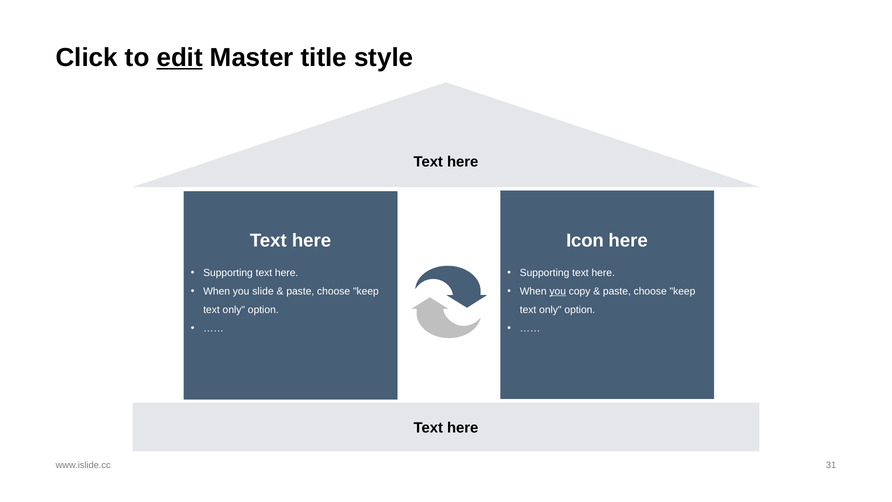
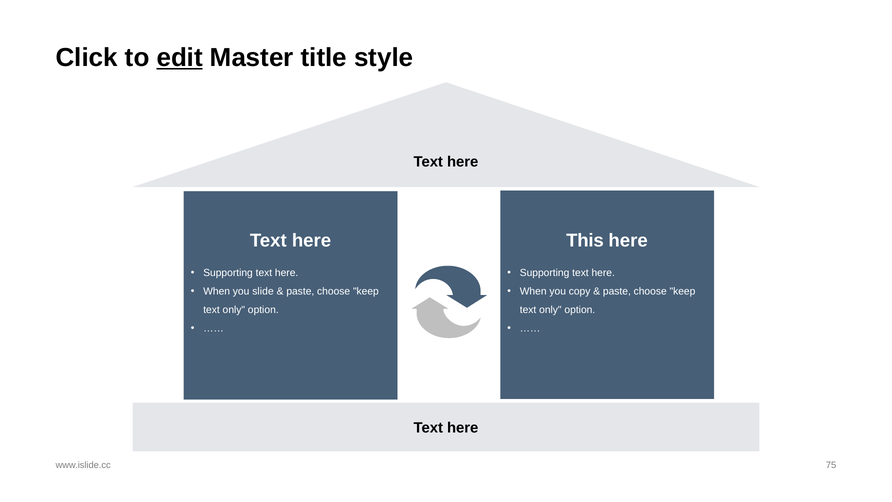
Icon: Icon -> This (585, 240)
you underline: present -> none (558, 291)
31: 31 -> 75 (831, 465)
